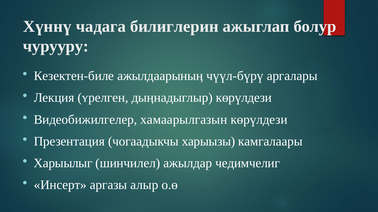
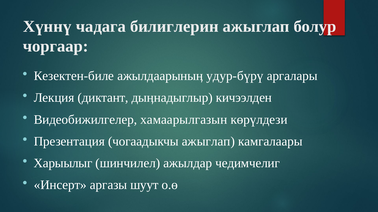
чурууру: чурууру -> чоргаар (56, 46)
чүүл-бүрү: чүүл-бүрү -> удур-бүрү (235, 76)
ʏрелген: ʏрелген -> диктант (103, 98)
дыӊнадыглыр көрүлдези: көрүлдези -> кичээлден (244, 98)
чогаадыкчы харыызы: харыызы -> ажыглап (208, 142)
алыр: алыр -> шуут (144, 185)
